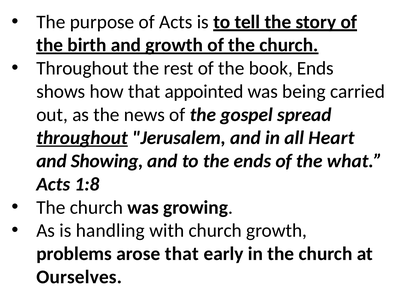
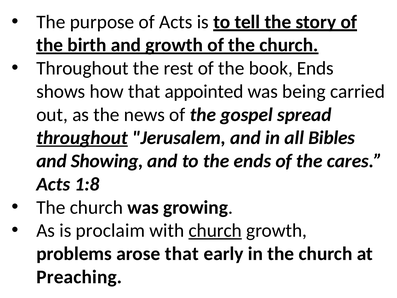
Heart: Heart -> Bibles (332, 138)
what: what -> cares (355, 161)
handling: handling -> proclaim (110, 230)
church underline: none -> present (215, 230)
Ourselves: Ourselves -> Preaching (79, 277)
